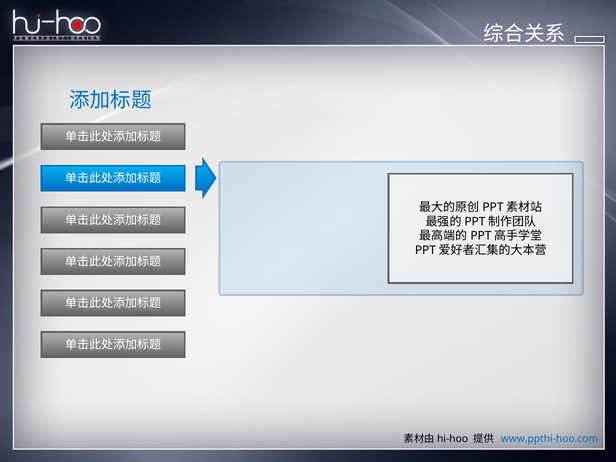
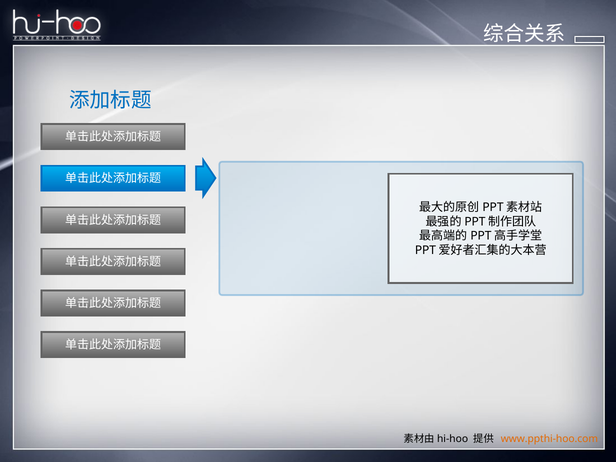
www.ppthi-hoo.com colour: blue -> orange (549, 439)
